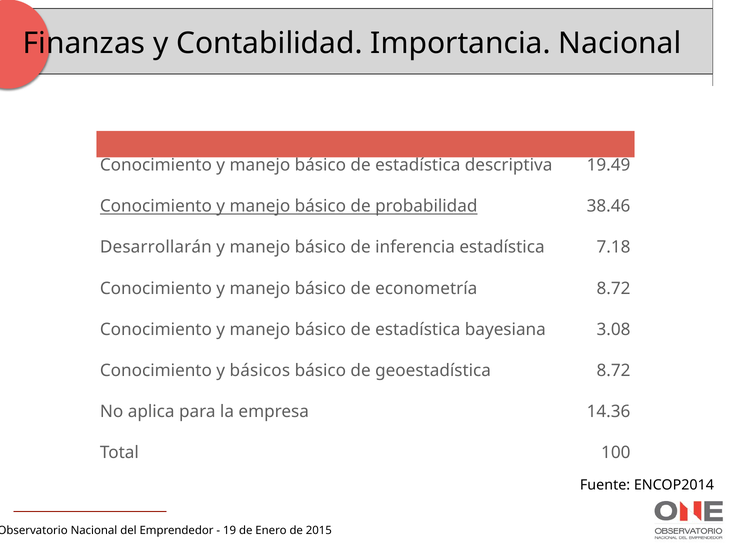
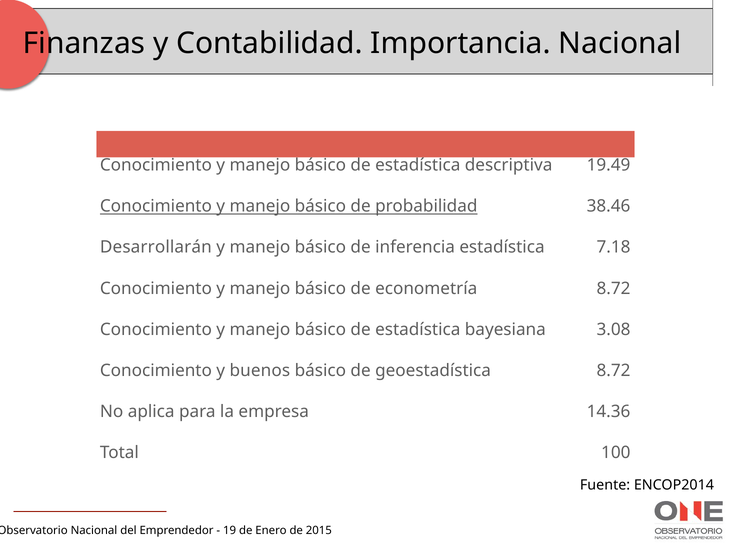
básicos: básicos -> buenos (260, 371)
